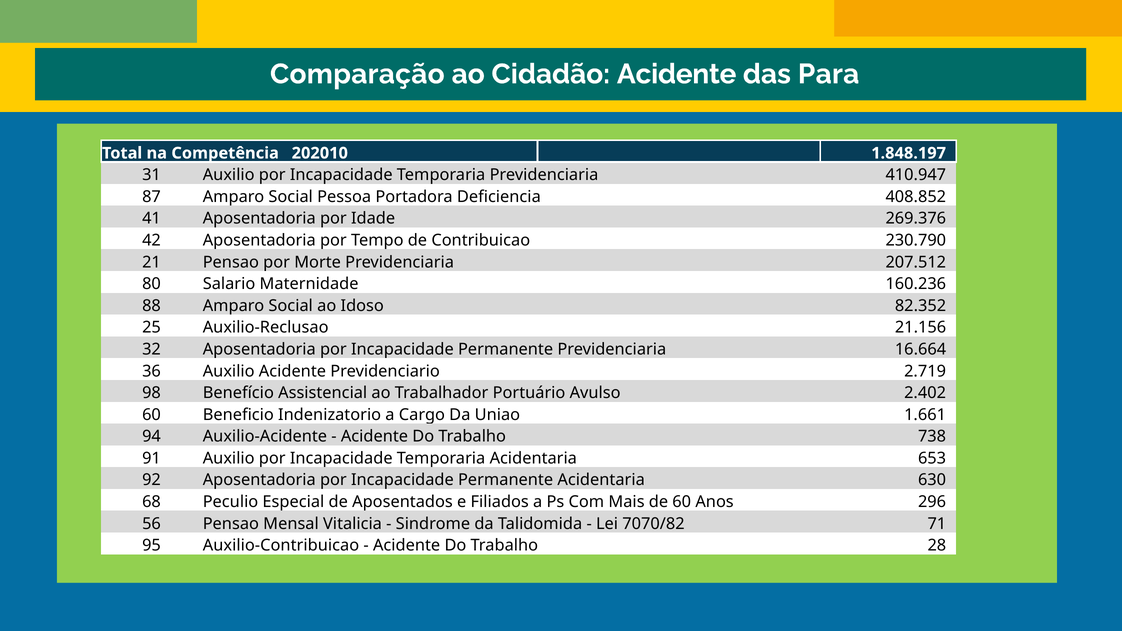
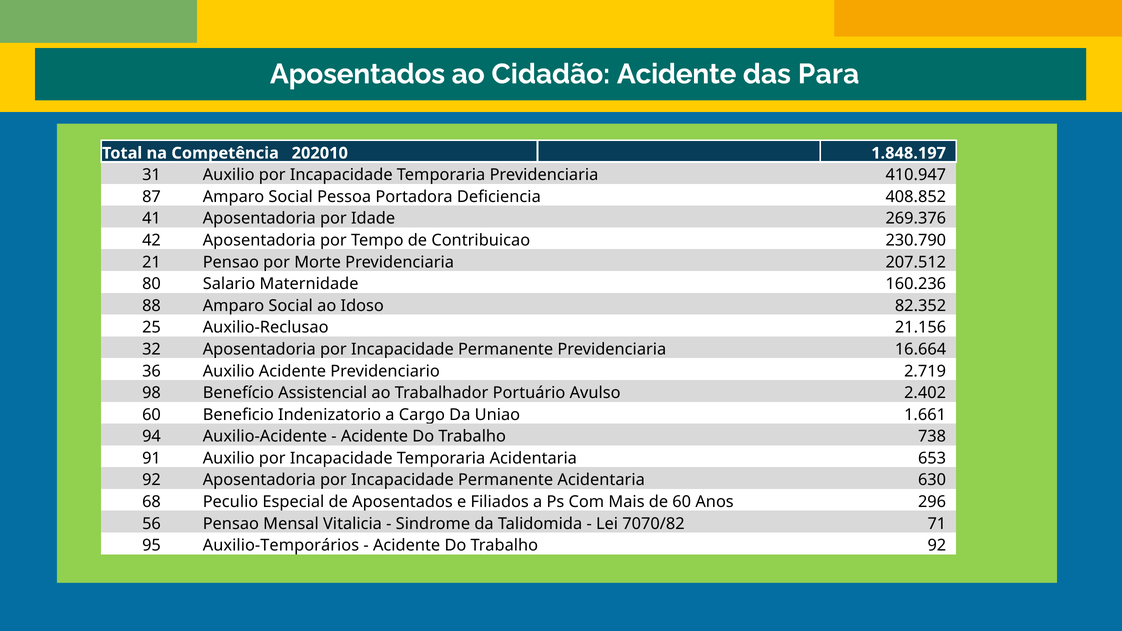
Comparação: Comparação -> Aposentados (358, 74)
Auxilio-Contribuicao: Auxilio-Contribuicao -> Auxilio-Temporários (281, 546)
Trabalho 28: 28 -> 92 (937, 546)
